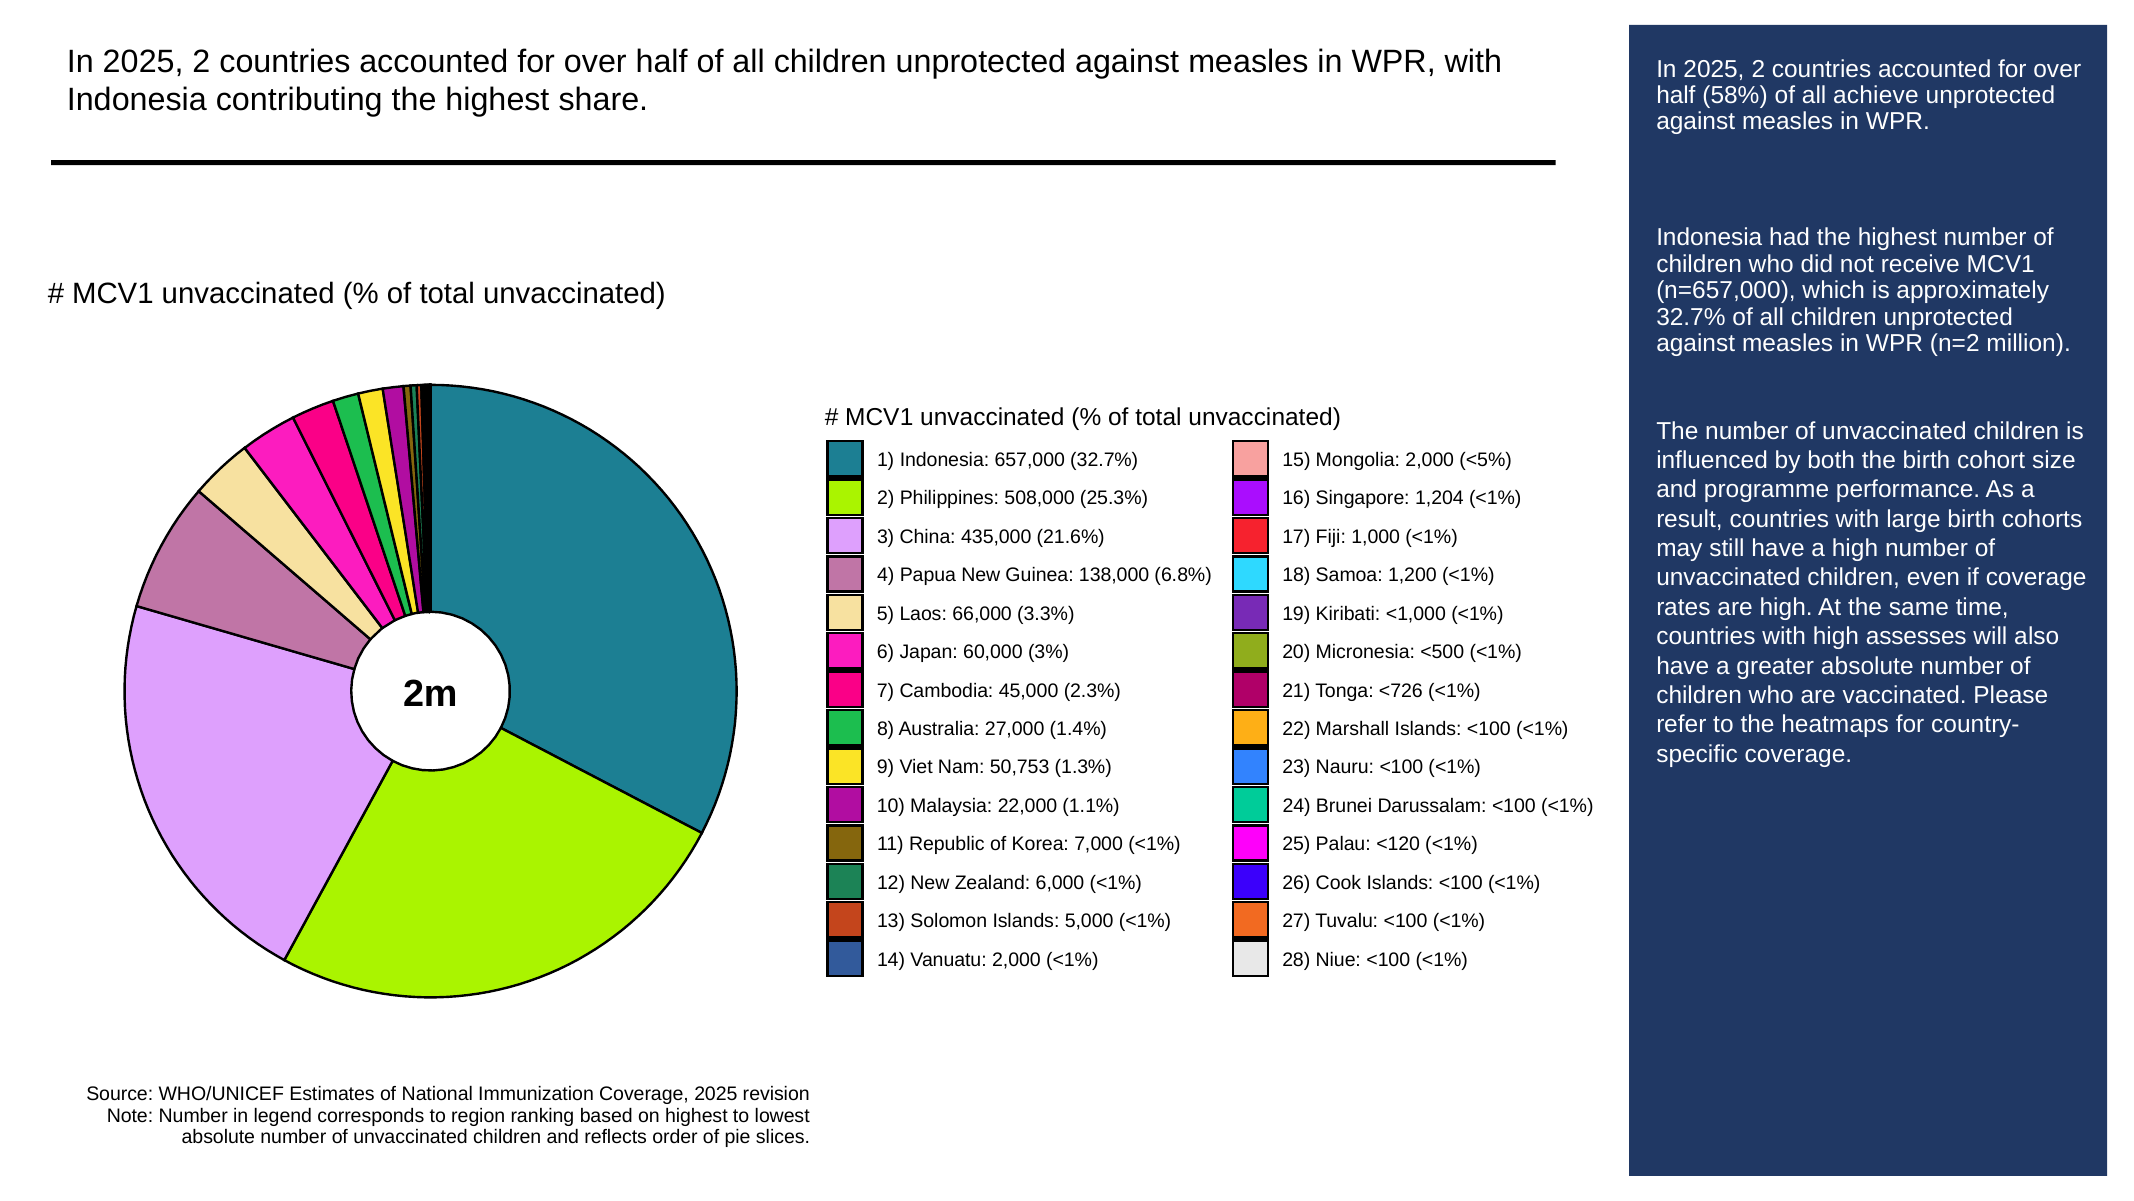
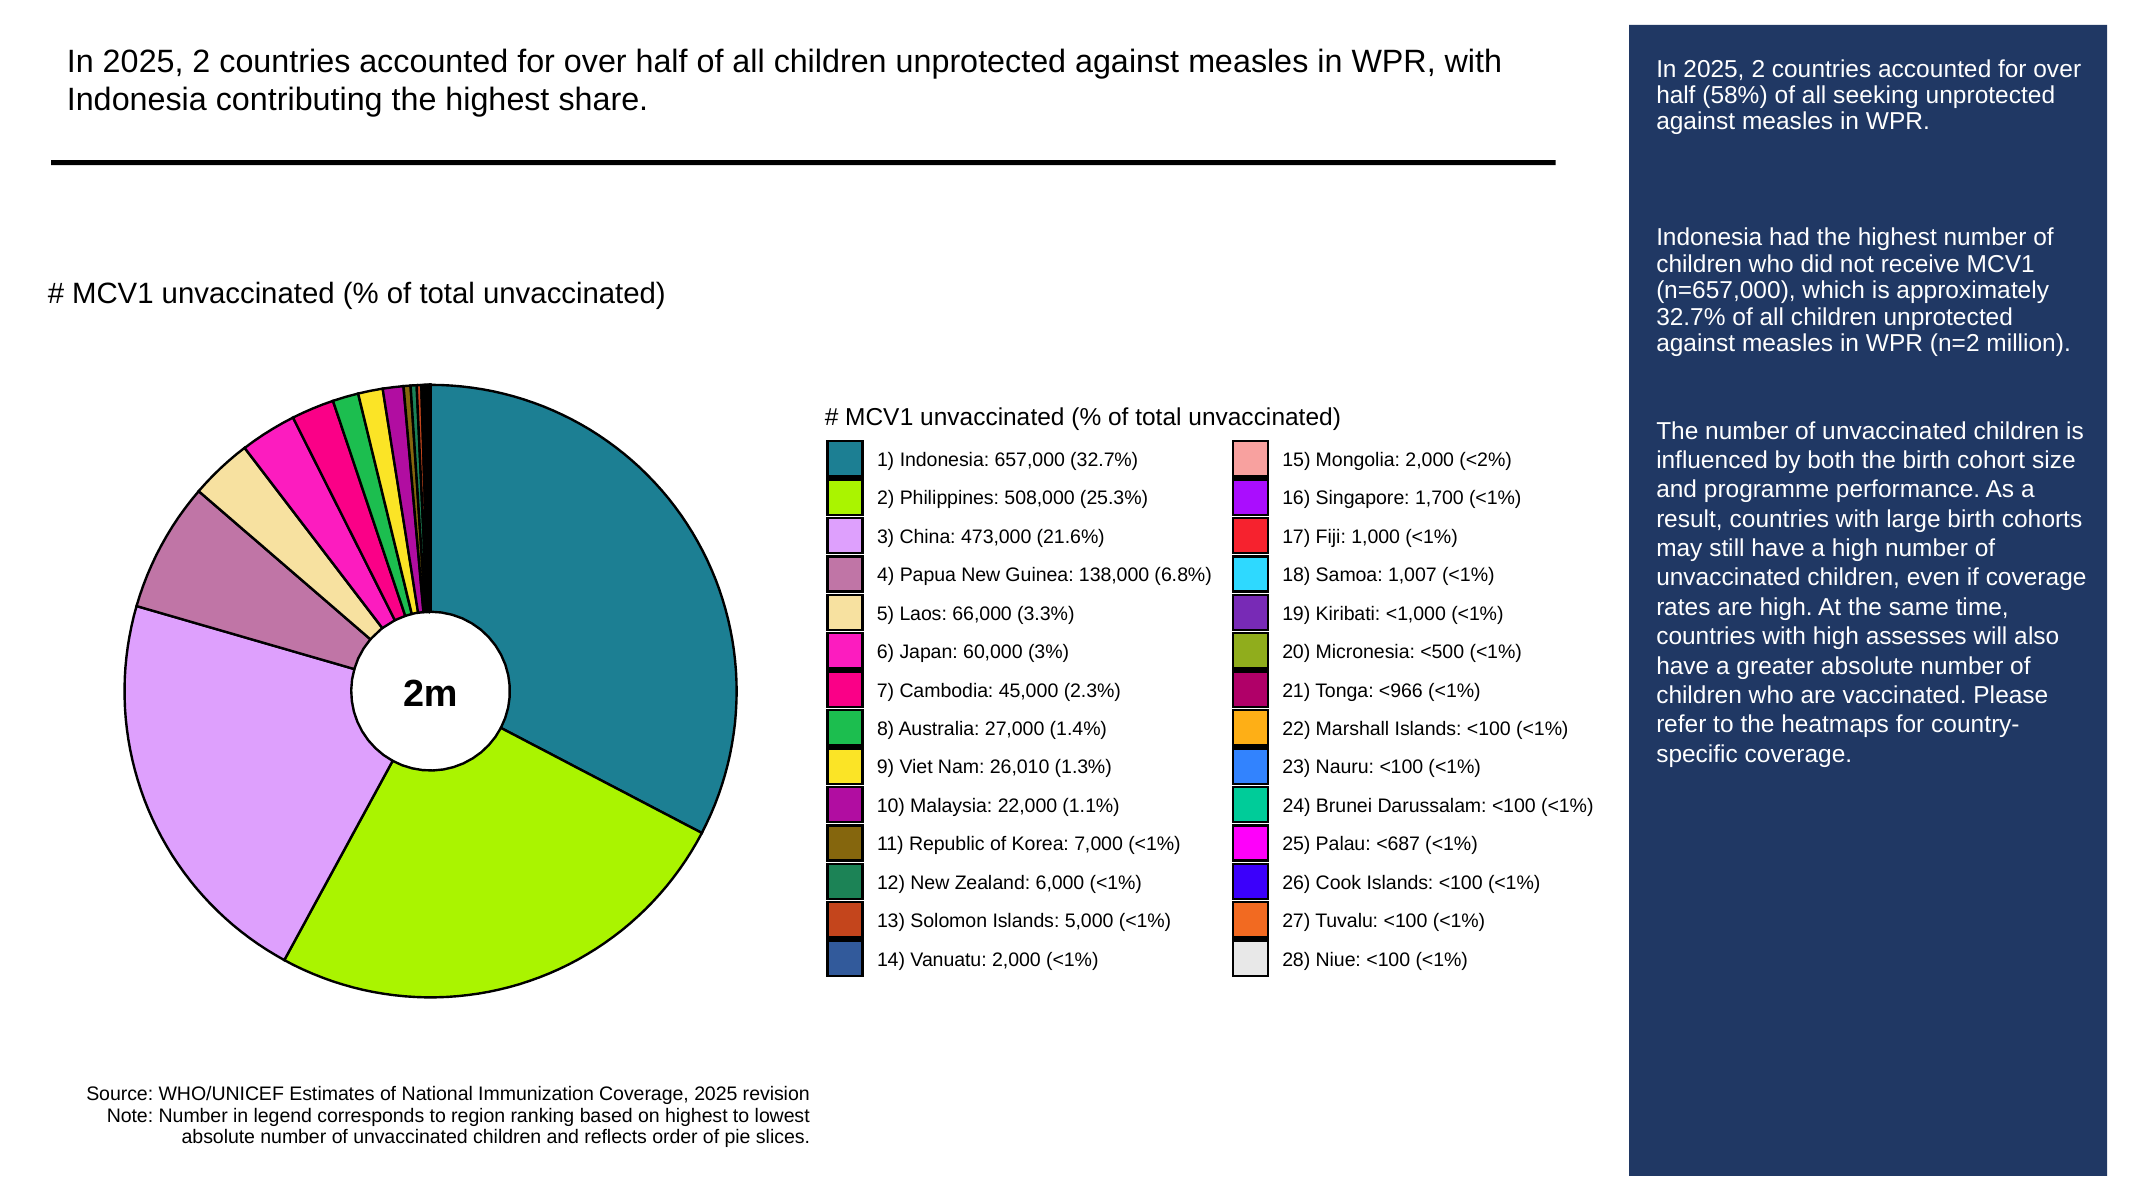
achieve: achieve -> seeking (1876, 95)
<5%: <5% -> <2% (1486, 460)
1,204: 1,204 -> 1,700 (1439, 498)
435,000: 435,000 -> 473,000 (996, 537)
1,200: 1,200 -> 1,007 (1412, 575)
<726: <726 -> <966 (1401, 690)
50,753: 50,753 -> 26,010 (1020, 767)
<120: <120 -> <687 (1398, 844)
